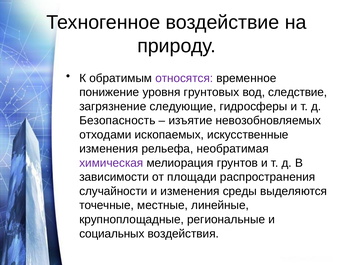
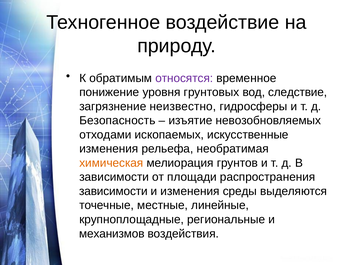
следующие: следующие -> неизвестно (183, 106)
химическая colour: purple -> orange (111, 163)
случайности: случайности -> зависимости (113, 191)
социальных: социальных -> механизмов (112, 233)
